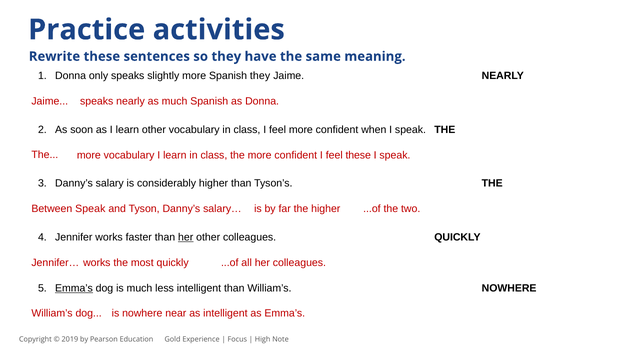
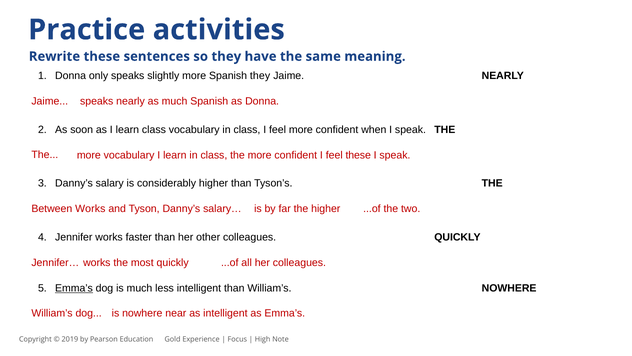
learn other: other -> class (154, 129)
Between Speak: Speak -> Works (90, 208)
her underline: present -> none (186, 237)
